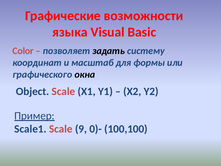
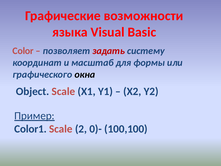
задать colour: black -> red (109, 51)
Scale1: Scale1 -> Color1 (30, 129)
9: 9 -> 2 (81, 129)
